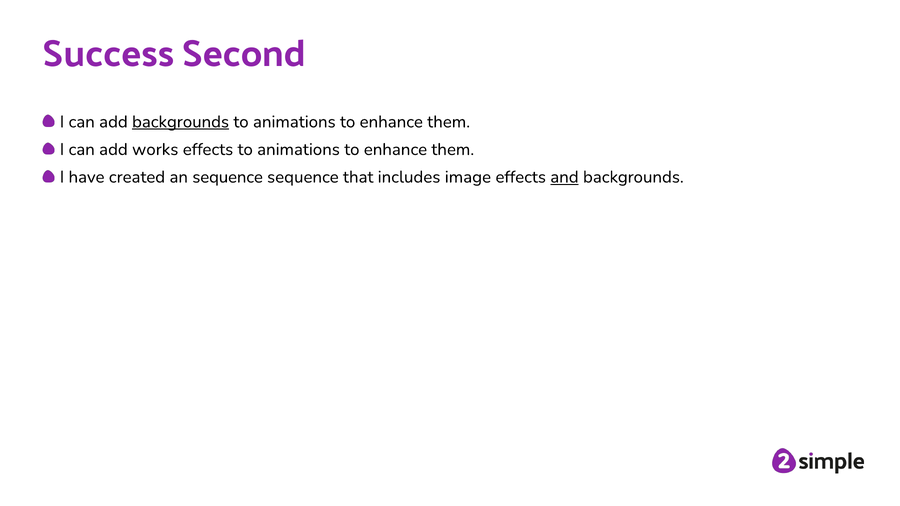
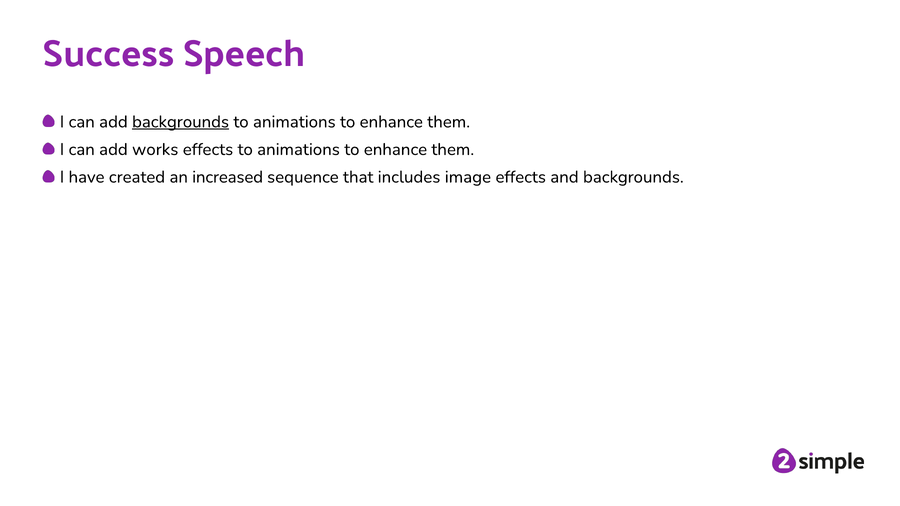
Second: Second -> Speech (244, 54)
an sequence: sequence -> increased (228, 177)
and underline: present -> none (564, 177)
